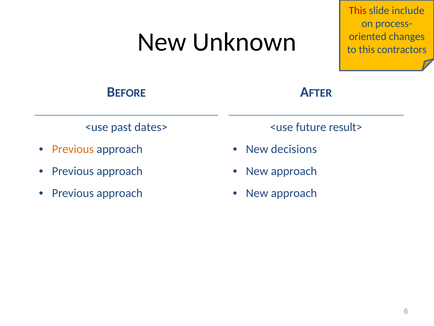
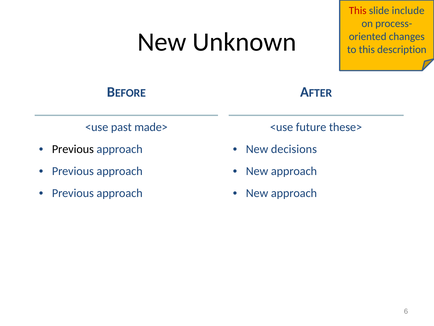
contractors: contractors -> description (402, 50)
dates>: dates> -> made> (151, 127)
result>: result> -> these> (346, 127)
Previous colour: orange -> black (73, 149)
